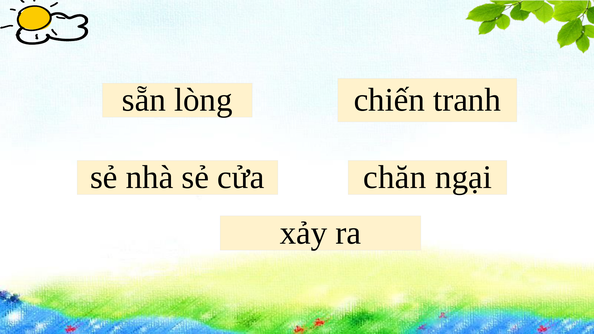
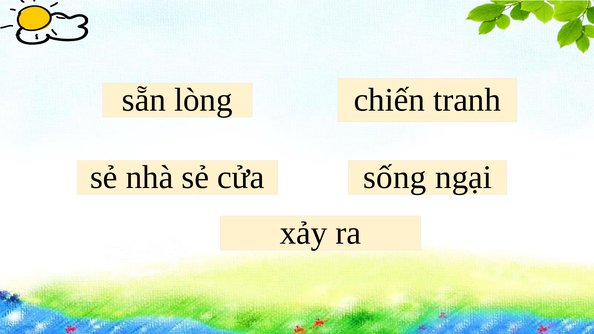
chăn: chăn -> sống (395, 177)
